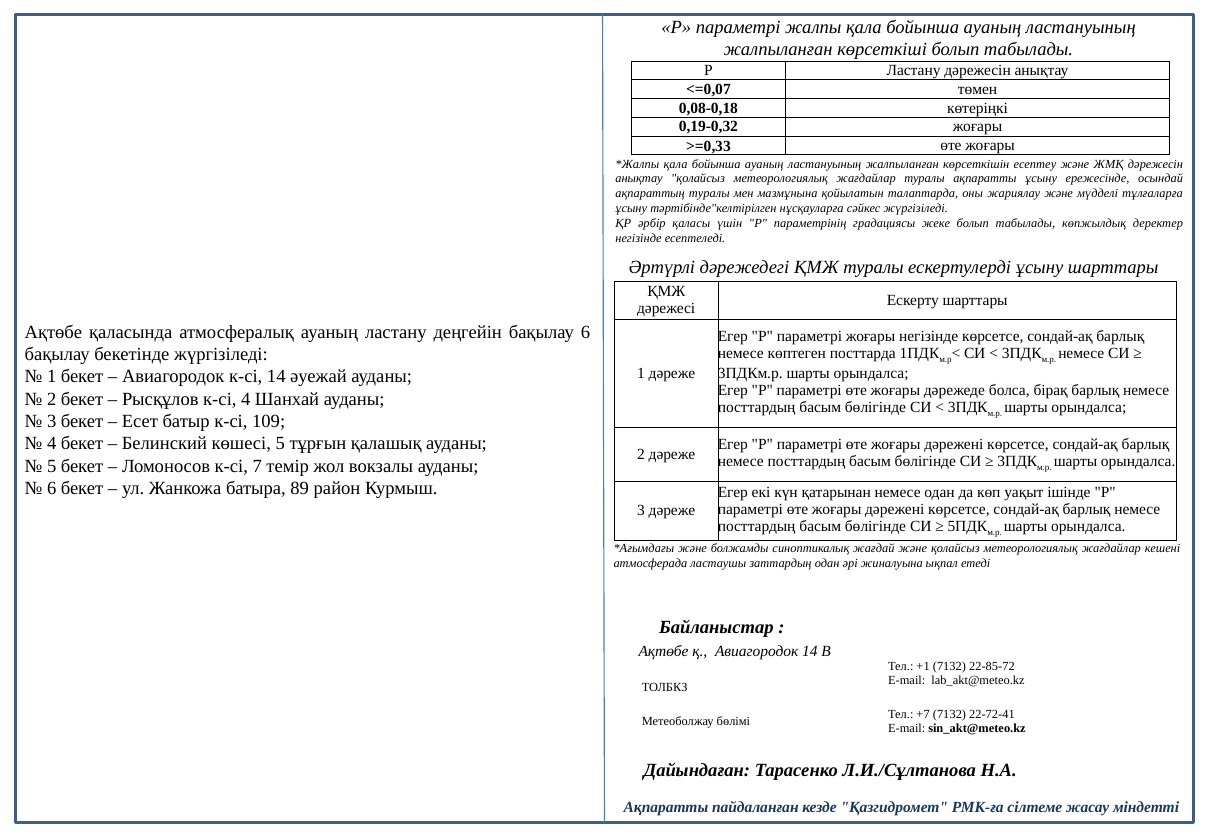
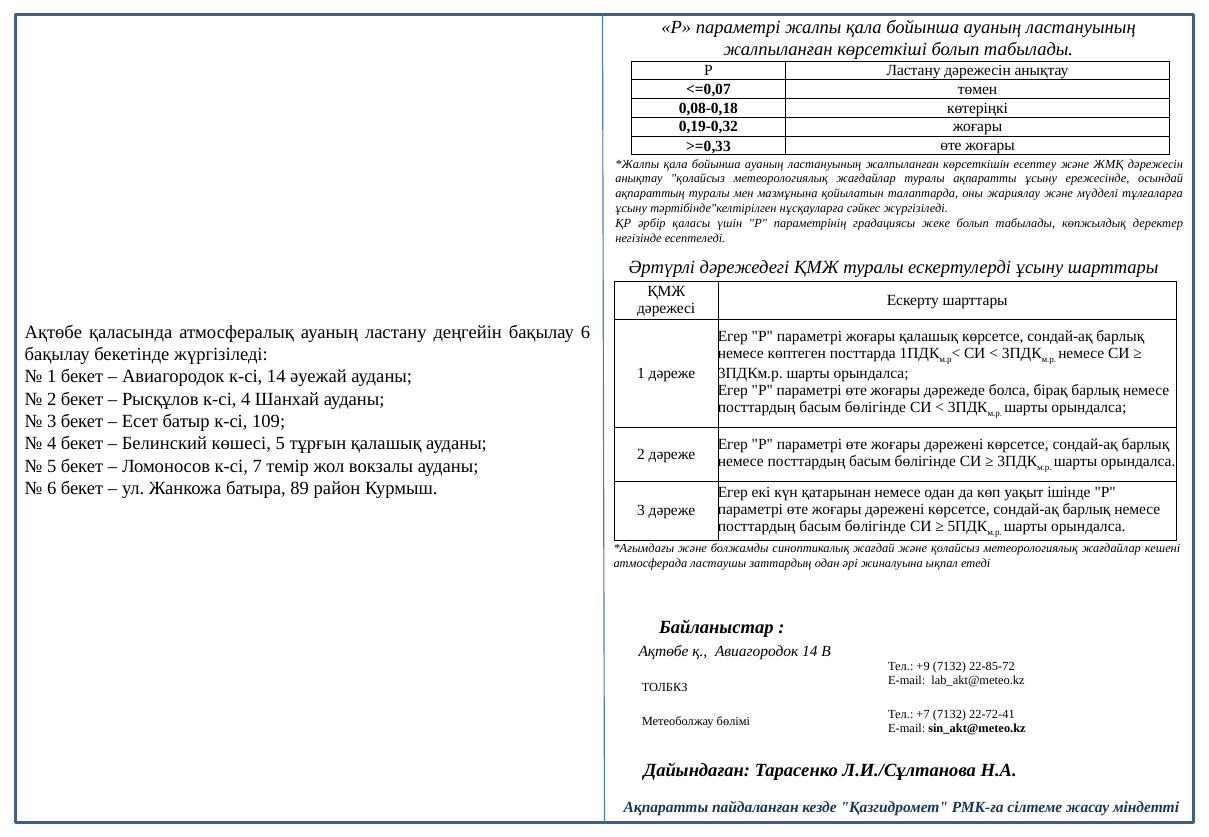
жоғары негізінде: негізінде -> қалашық (929, 336)
+1: +1 -> +9 (923, 666)
